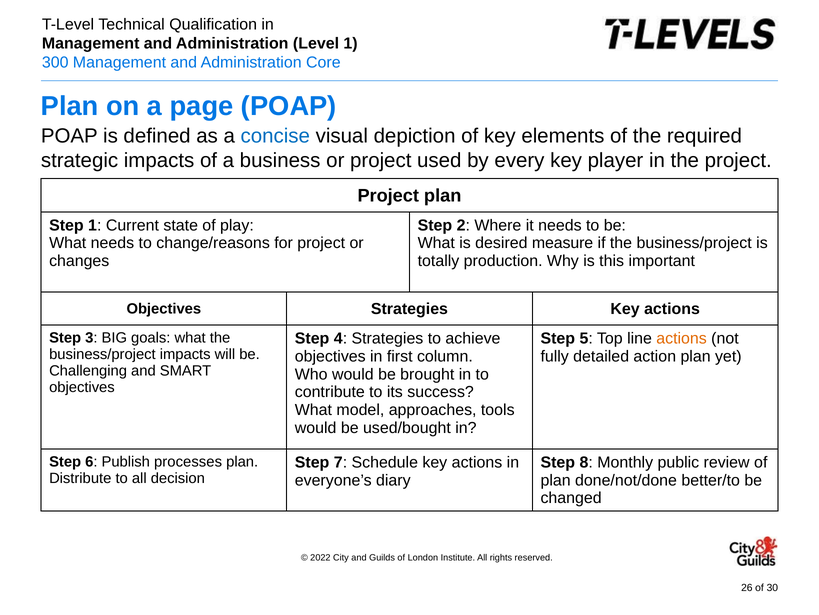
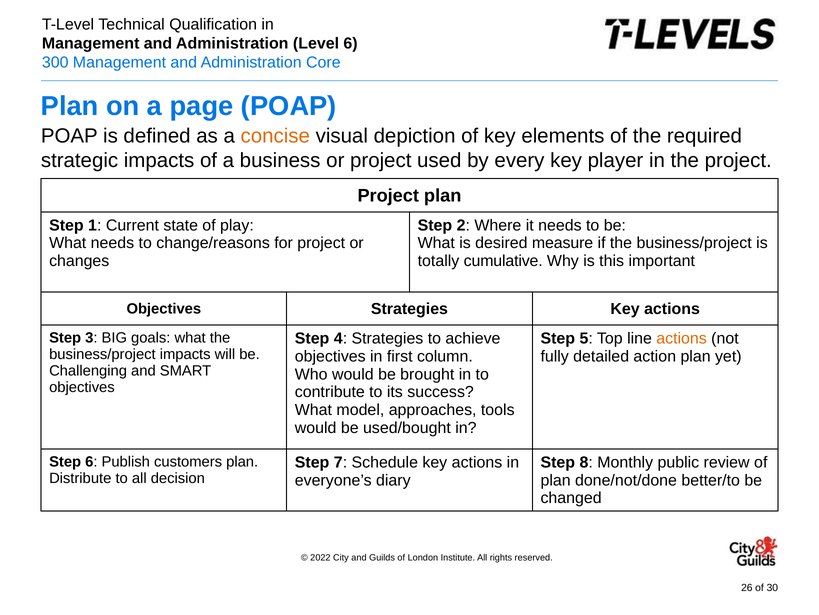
1: 1 -> 6 (351, 43)
concise colour: blue -> orange (275, 136)
production: production -> cumulative (503, 261)
processes: processes -> customers (188, 461)
